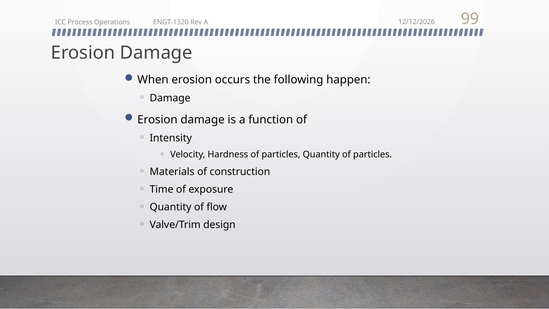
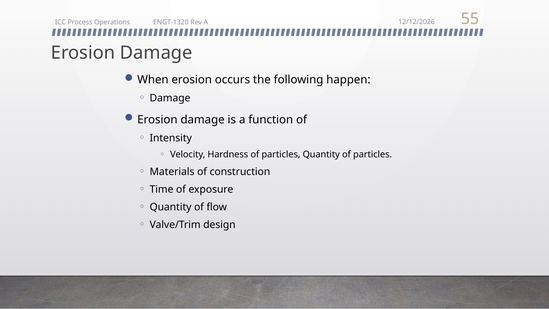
99: 99 -> 55 (470, 19)
